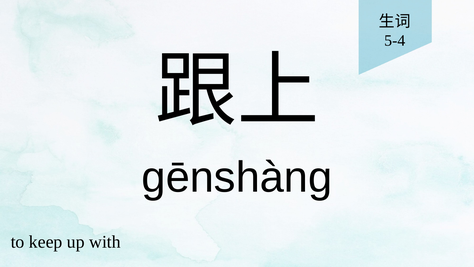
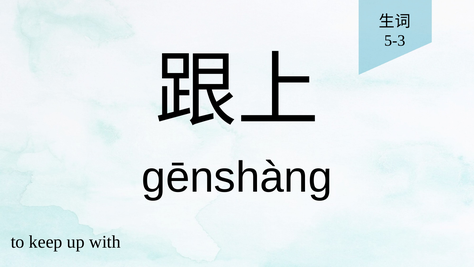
5-4: 5-4 -> 5-3 (395, 40)
